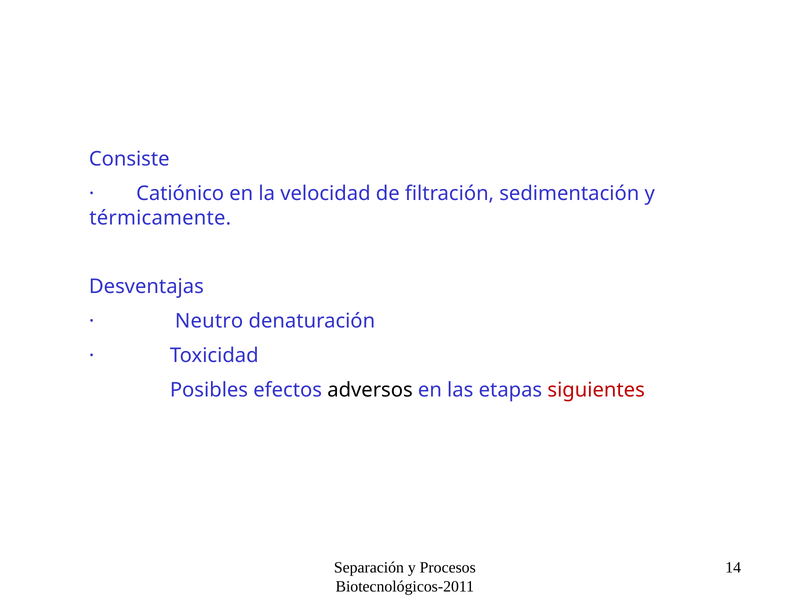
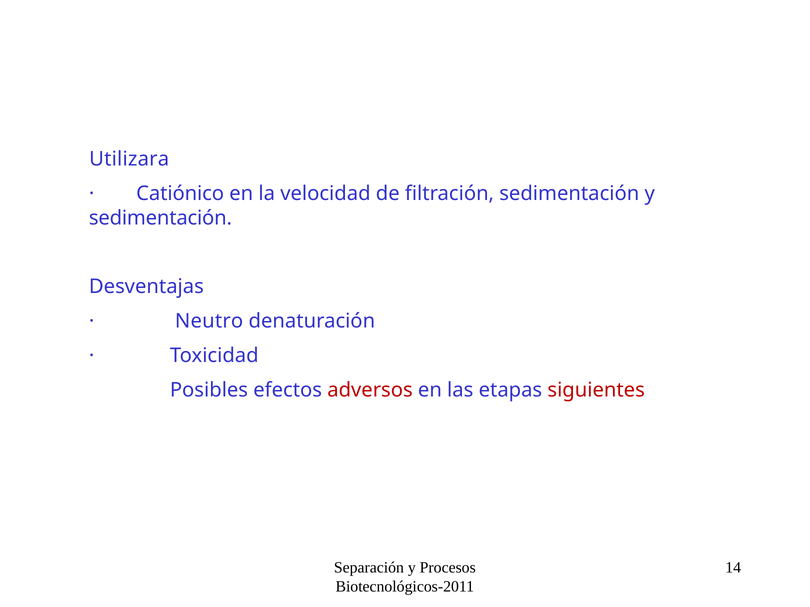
Consiste: Consiste -> Utilizara (129, 159)
térmicamente: térmicamente -> sedimentación (160, 218)
adversos colour: black -> red (370, 390)
